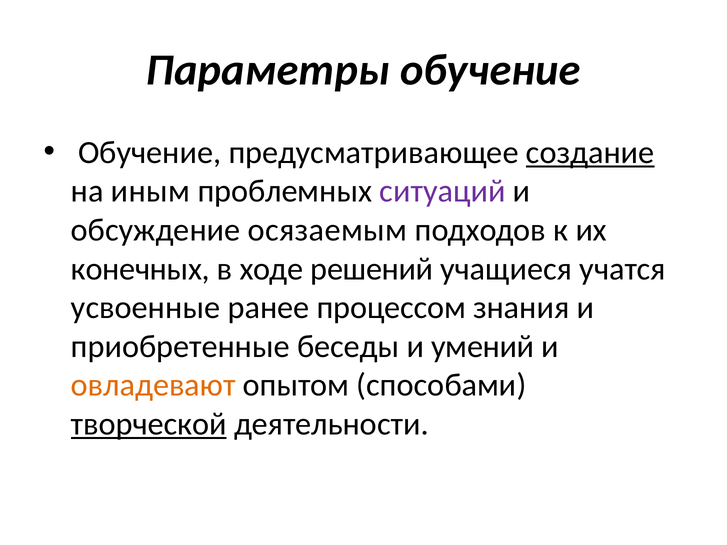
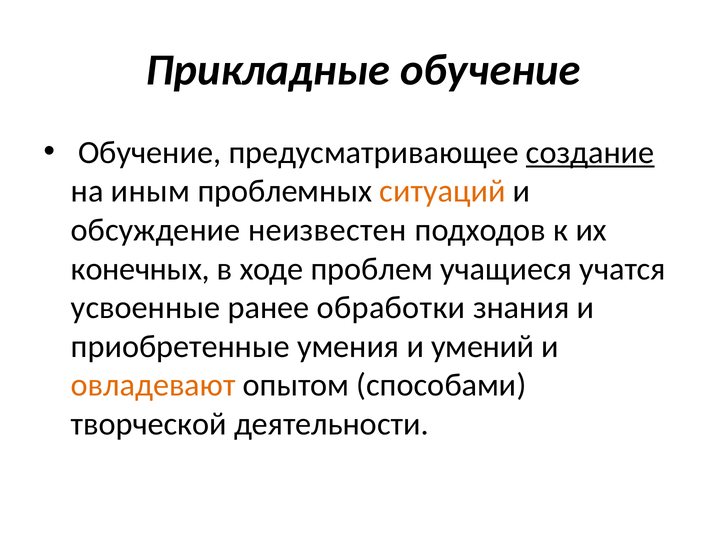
Параметры: Параметры -> Прикладные (268, 70)
ситуаций colour: purple -> orange (442, 191)
осязаемым: осязаемым -> неизвестен (327, 230)
решений: решений -> проблем (372, 269)
процессом: процессом -> обработки (391, 308)
беседы: беседы -> умения (348, 347)
творческой underline: present -> none (149, 424)
